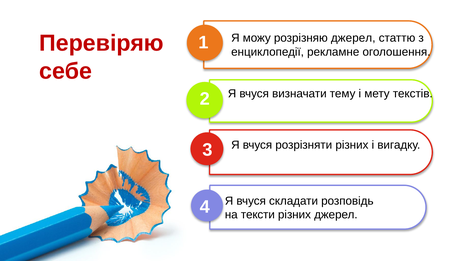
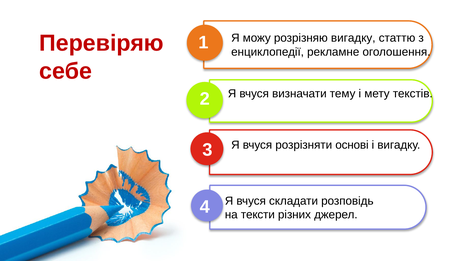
розрізняю джерел: джерел -> вигадку (353, 38)
розрізняти різних: різних -> основі (352, 145)
